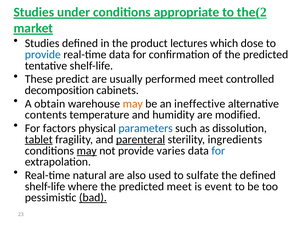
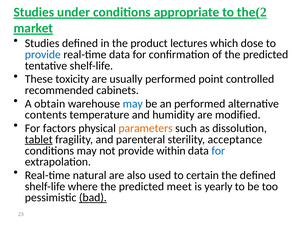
predict: predict -> toxicity (72, 79)
performed meet: meet -> point (211, 79)
decomposition: decomposition -> recommended (59, 90)
may colour: orange -> blue (133, 104)
an ineffective: ineffective -> performed (200, 104)
parameters colour: blue -> orange (146, 128)
parenteral underline: present -> none (141, 139)
ingredients: ingredients -> acceptance (235, 139)
may underline: present -> none (87, 151)
varies: varies -> within (171, 151)
sulfate: sulfate -> certain (203, 175)
event: event -> yearly (218, 186)
